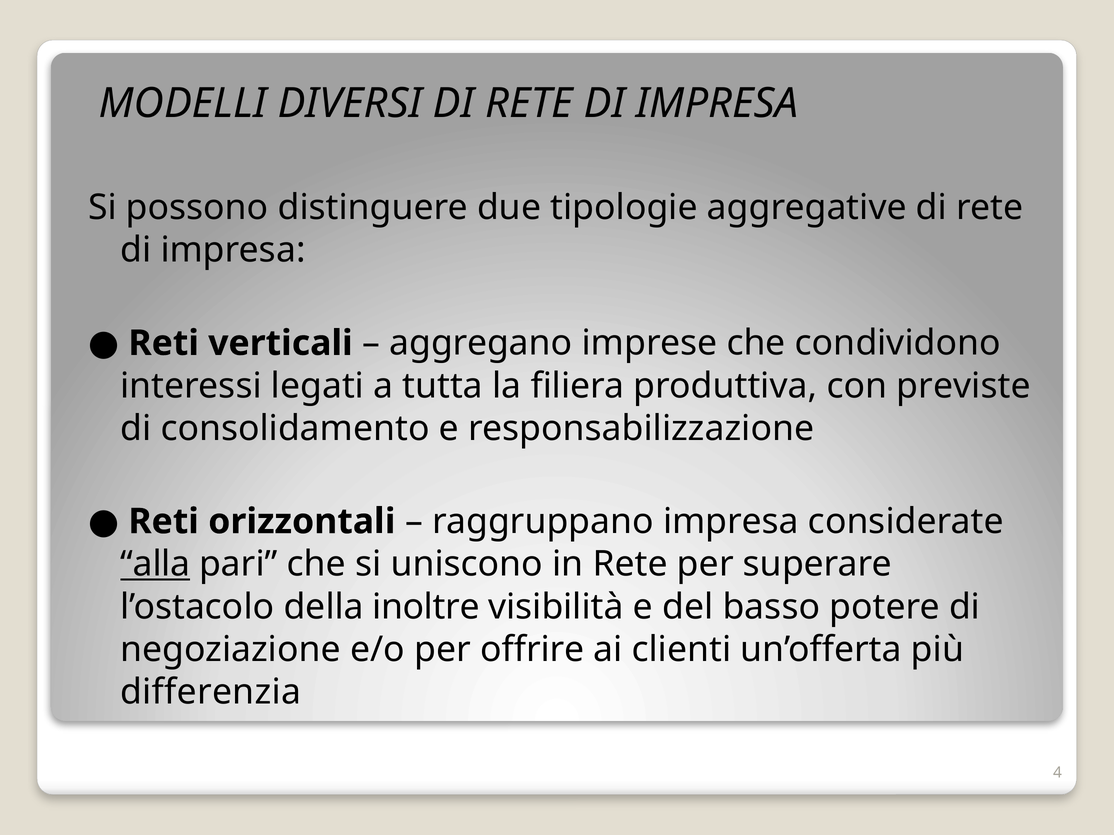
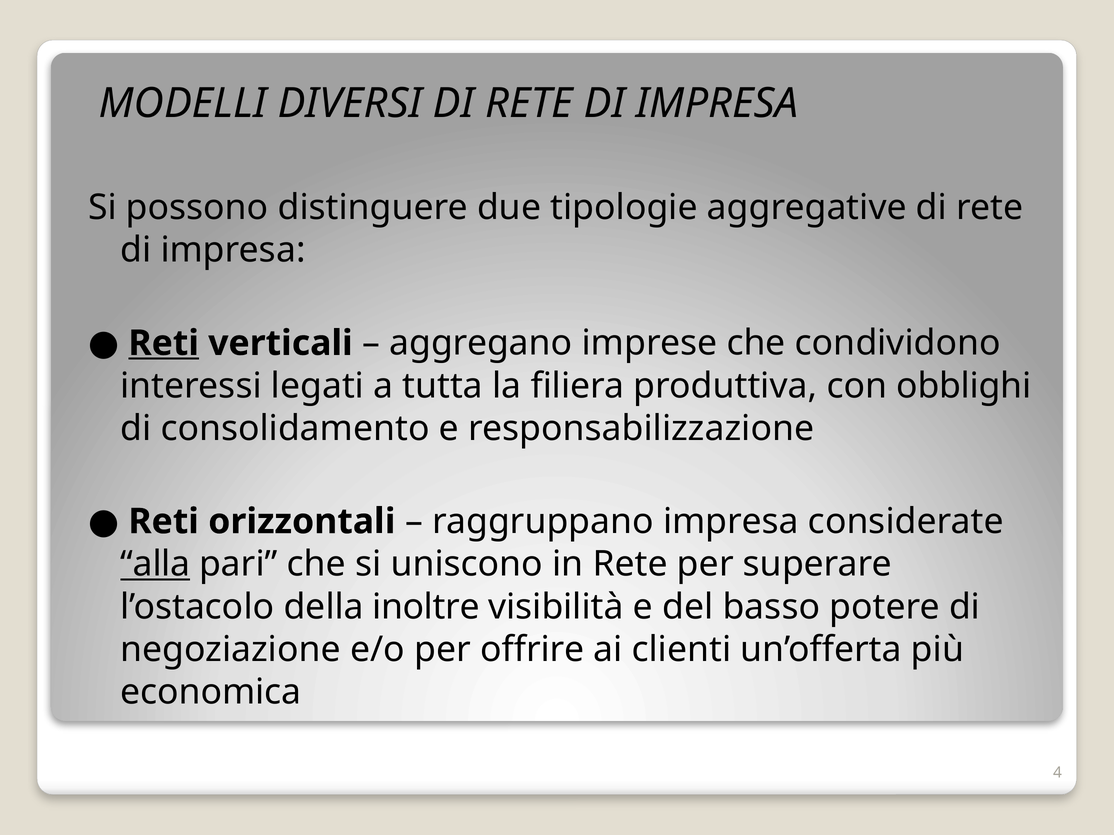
Reti underline: none -> present (164, 343)
previste: previste -> obblighi (964, 386)
differenzia: differenzia -> economica (211, 692)
